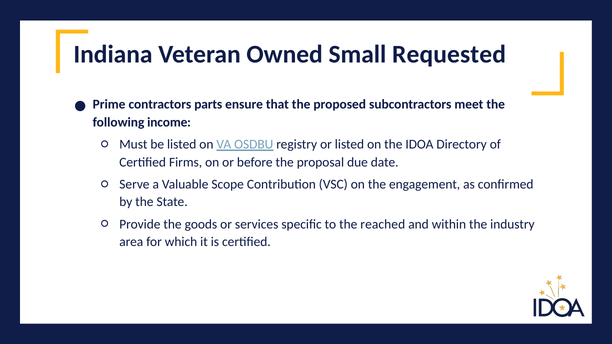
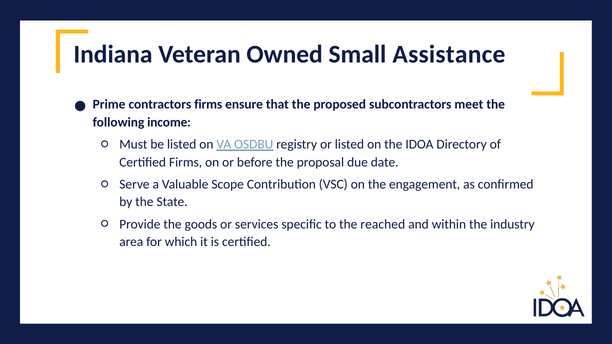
Requested: Requested -> Assistance (449, 54)
contractors parts: parts -> firms (208, 105)
